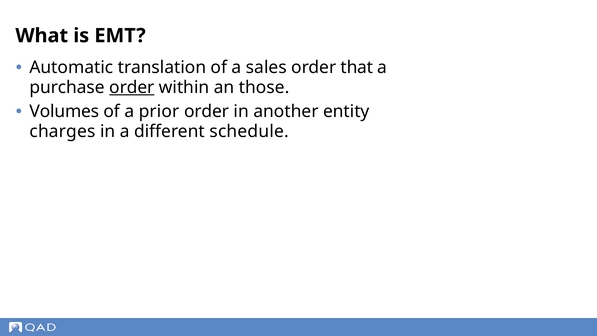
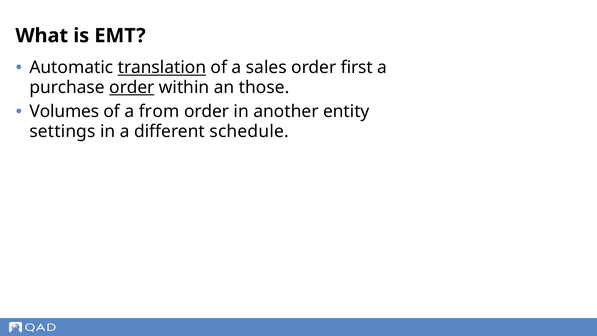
translation underline: none -> present (162, 68)
that: that -> first (357, 68)
prior: prior -> from (159, 111)
charges: charges -> settings (62, 131)
